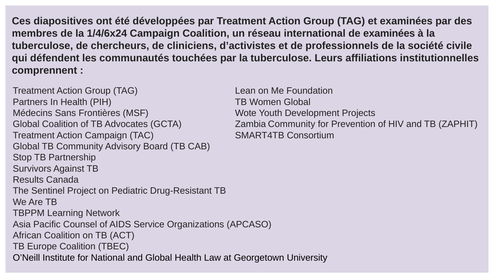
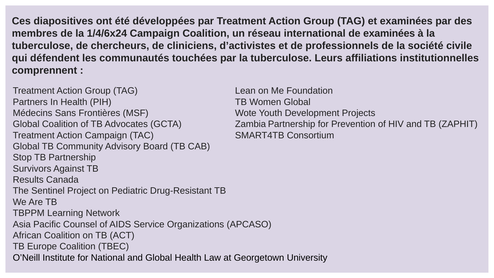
Zambia Community: Community -> Partnership (292, 124)
